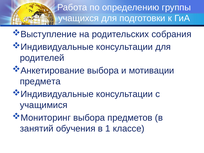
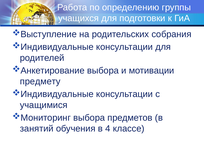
предмета: предмета -> предмету (40, 81)
1: 1 -> 4 (108, 129)
